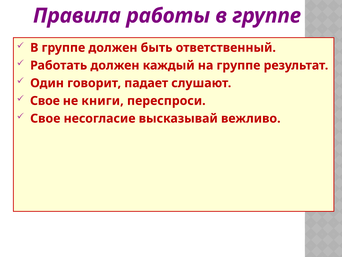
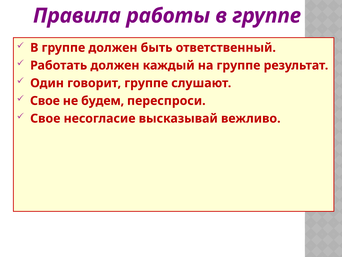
говорит падает: падает -> группе (146, 83)
книги: книги -> будем (103, 101)
